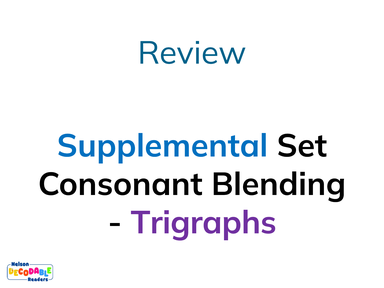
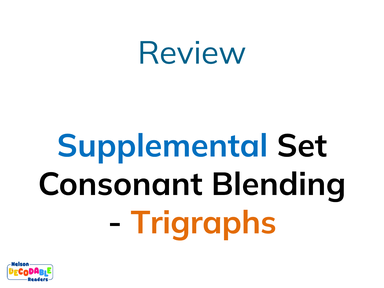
Trigraphs colour: purple -> orange (204, 223)
